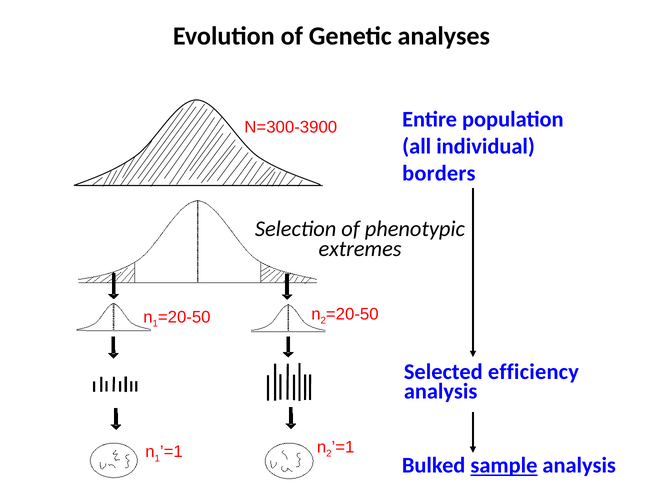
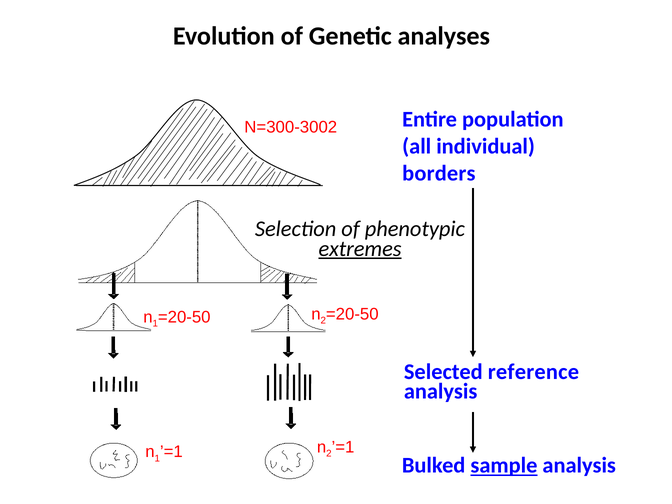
N=300-3900: N=300-3900 -> N=300-3002 (291, 127)
extremes underline: none -> present (360, 249)
efficiency: efficiency -> reference (533, 372)
